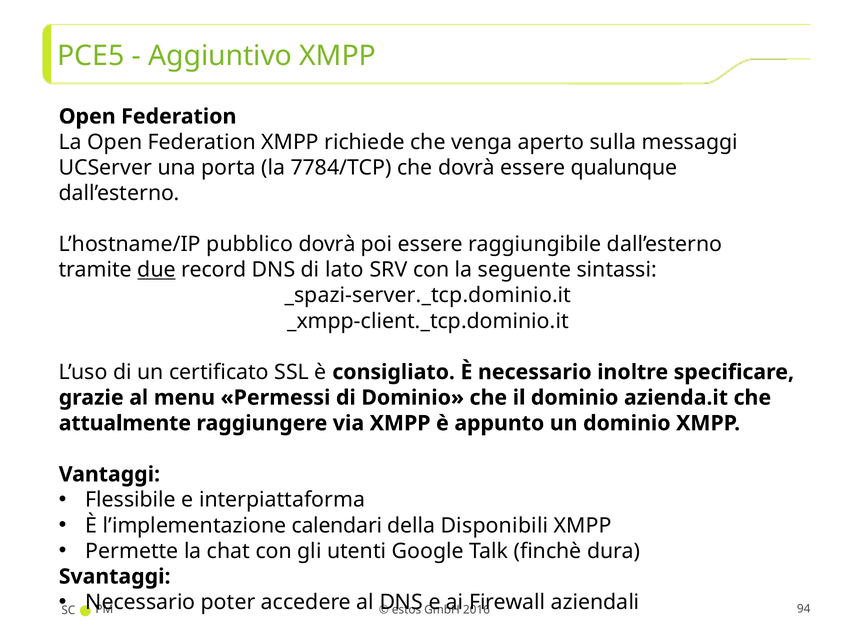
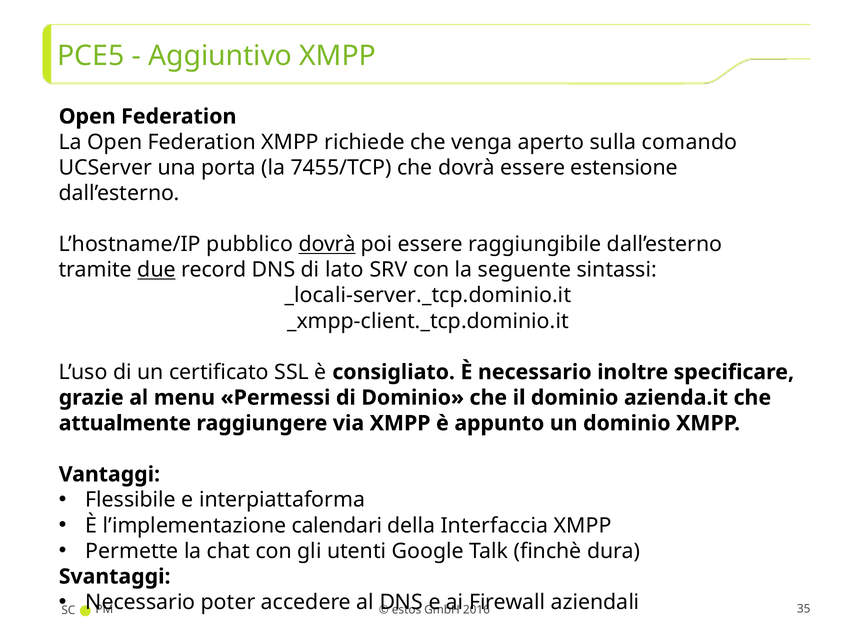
messaggi: messaggi -> comando (690, 142)
7784/TCP: 7784/TCP -> 7455/TCP (341, 168)
qualunque: qualunque -> estensione (624, 168)
dovrà underline: none -> present (327, 245)
_spazi-server._tcp.dominio.it: _spazi-server._tcp.dominio.it -> _locali-server._tcp.dominio.it (428, 296)
Disponibili: Disponibili -> Interfaccia (494, 526)
94: 94 -> 35 (804, 610)
